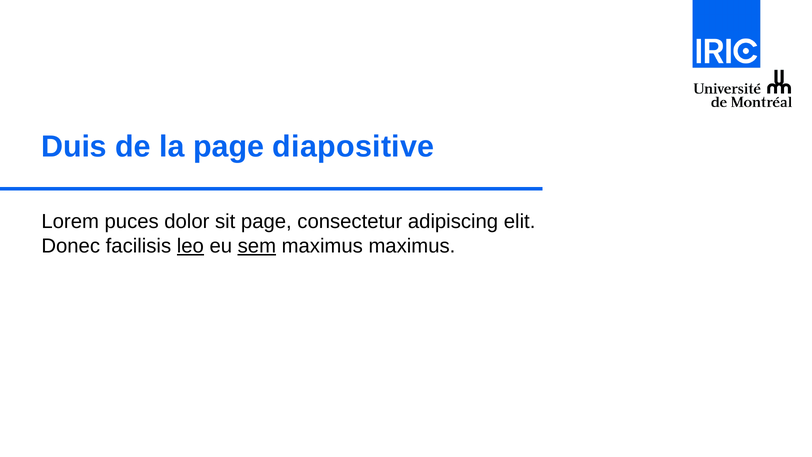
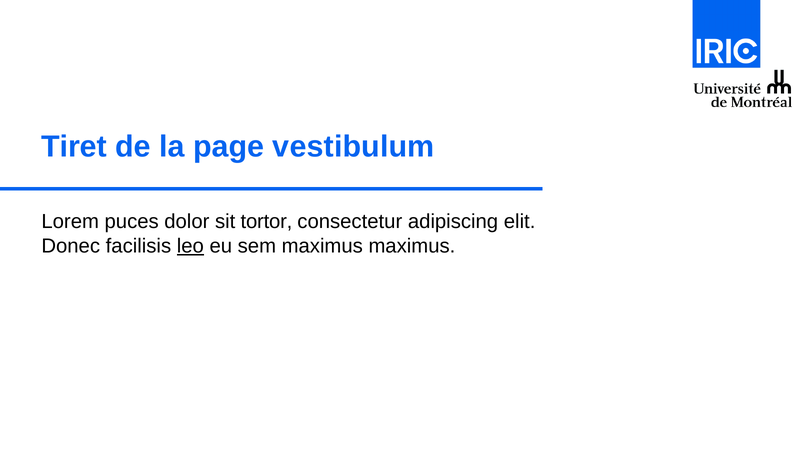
Duis: Duis -> Tiret (74, 147)
diapositive: diapositive -> vestibulum (353, 147)
sit page: page -> tortor (266, 222)
sem underline: present -> none (257, 246)
